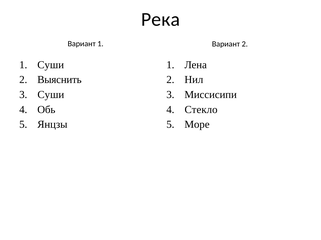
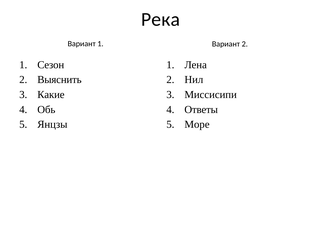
1 Суши: Суши -> Сезон (51, 65)
Суши: Суши -> Какие (51, 95)
Стекло: Стекло -> Ответы (201, 110)
